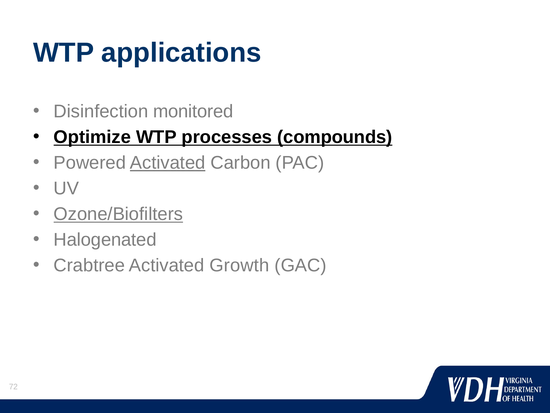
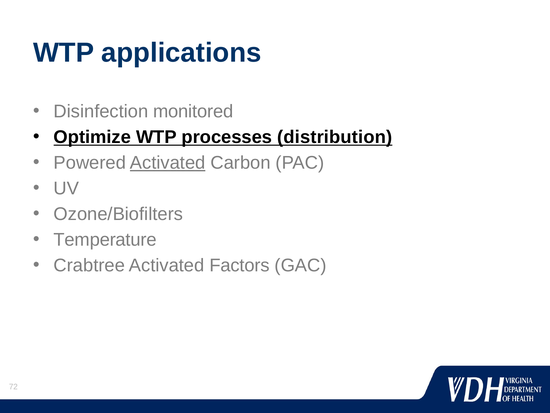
compounds: compounds -> distribution (335, 137)
Ozone/Biofilters underline: present -> none (118, 214)
Halogenated: Halogenated -> Temperature (105, 240)
Growth: Growth -> Factors (240, 265)
